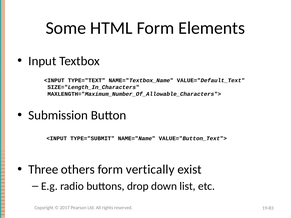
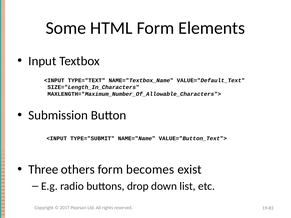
vertically: vertically -> becomes (150, 170)
